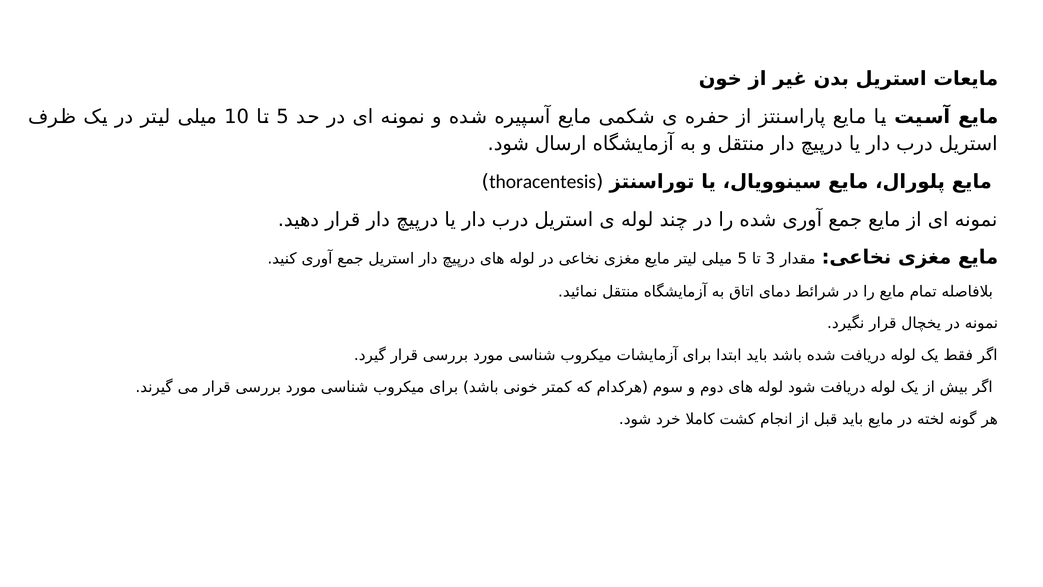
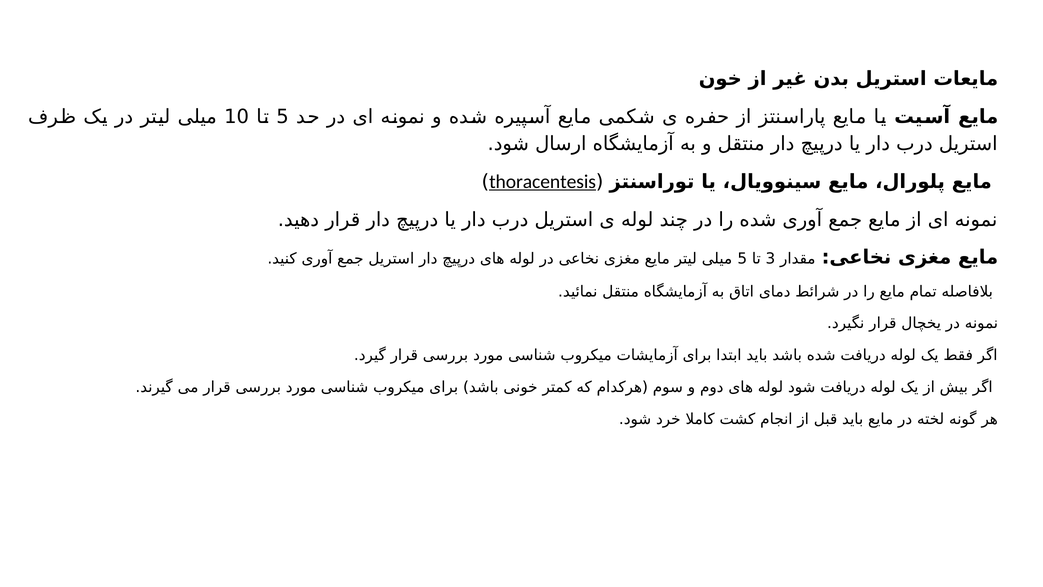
thoracentesis underline: none -> present (543, 182)
